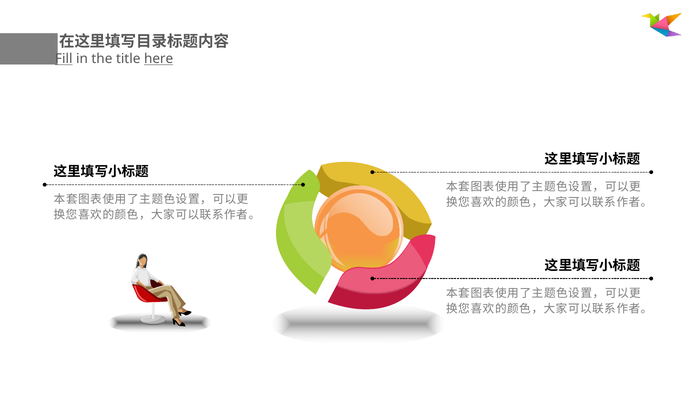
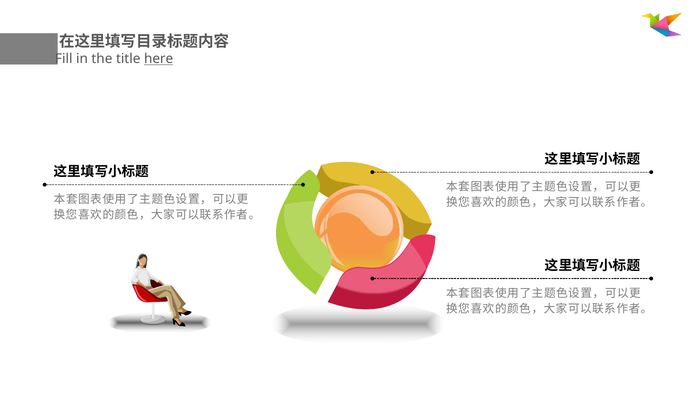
Fill underline: present -> none (64, 59)
